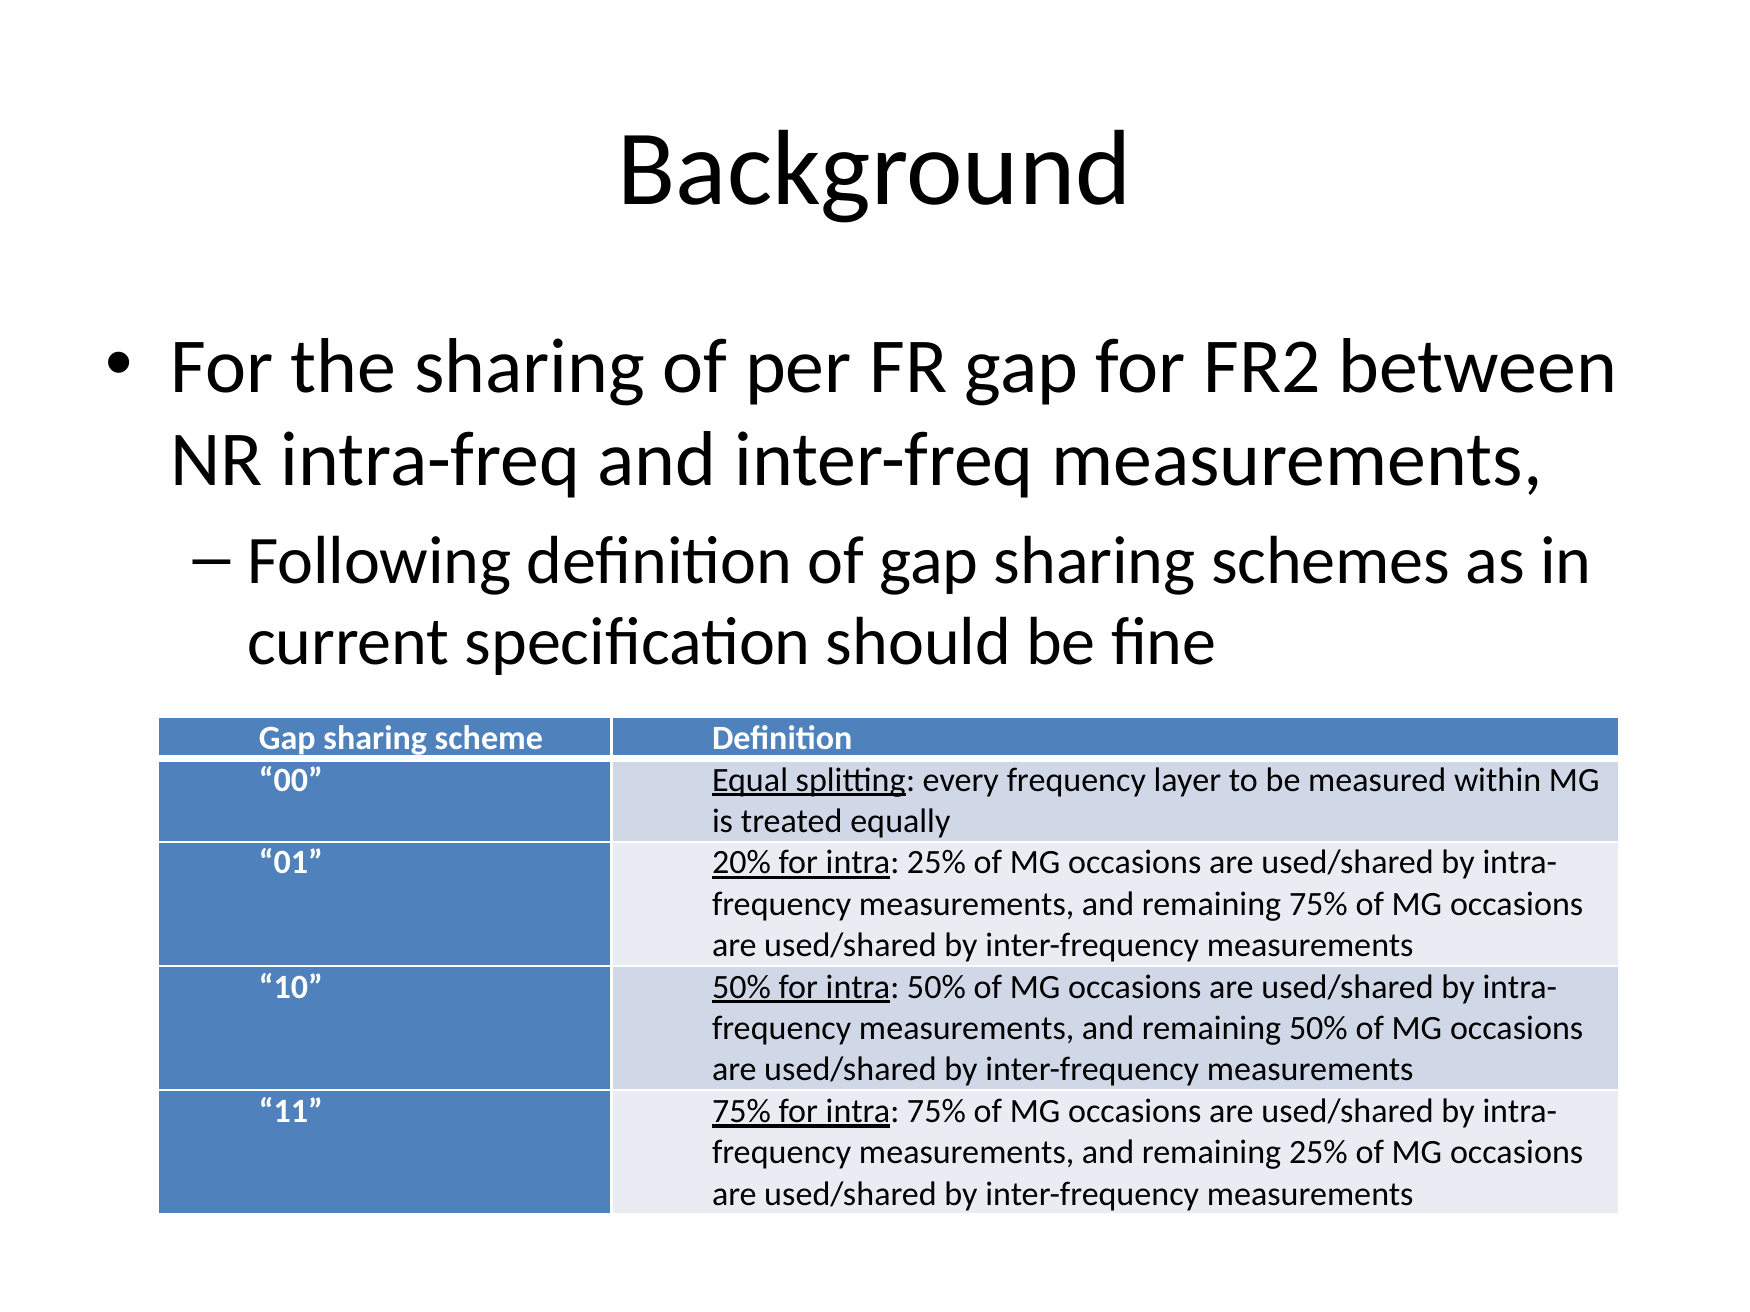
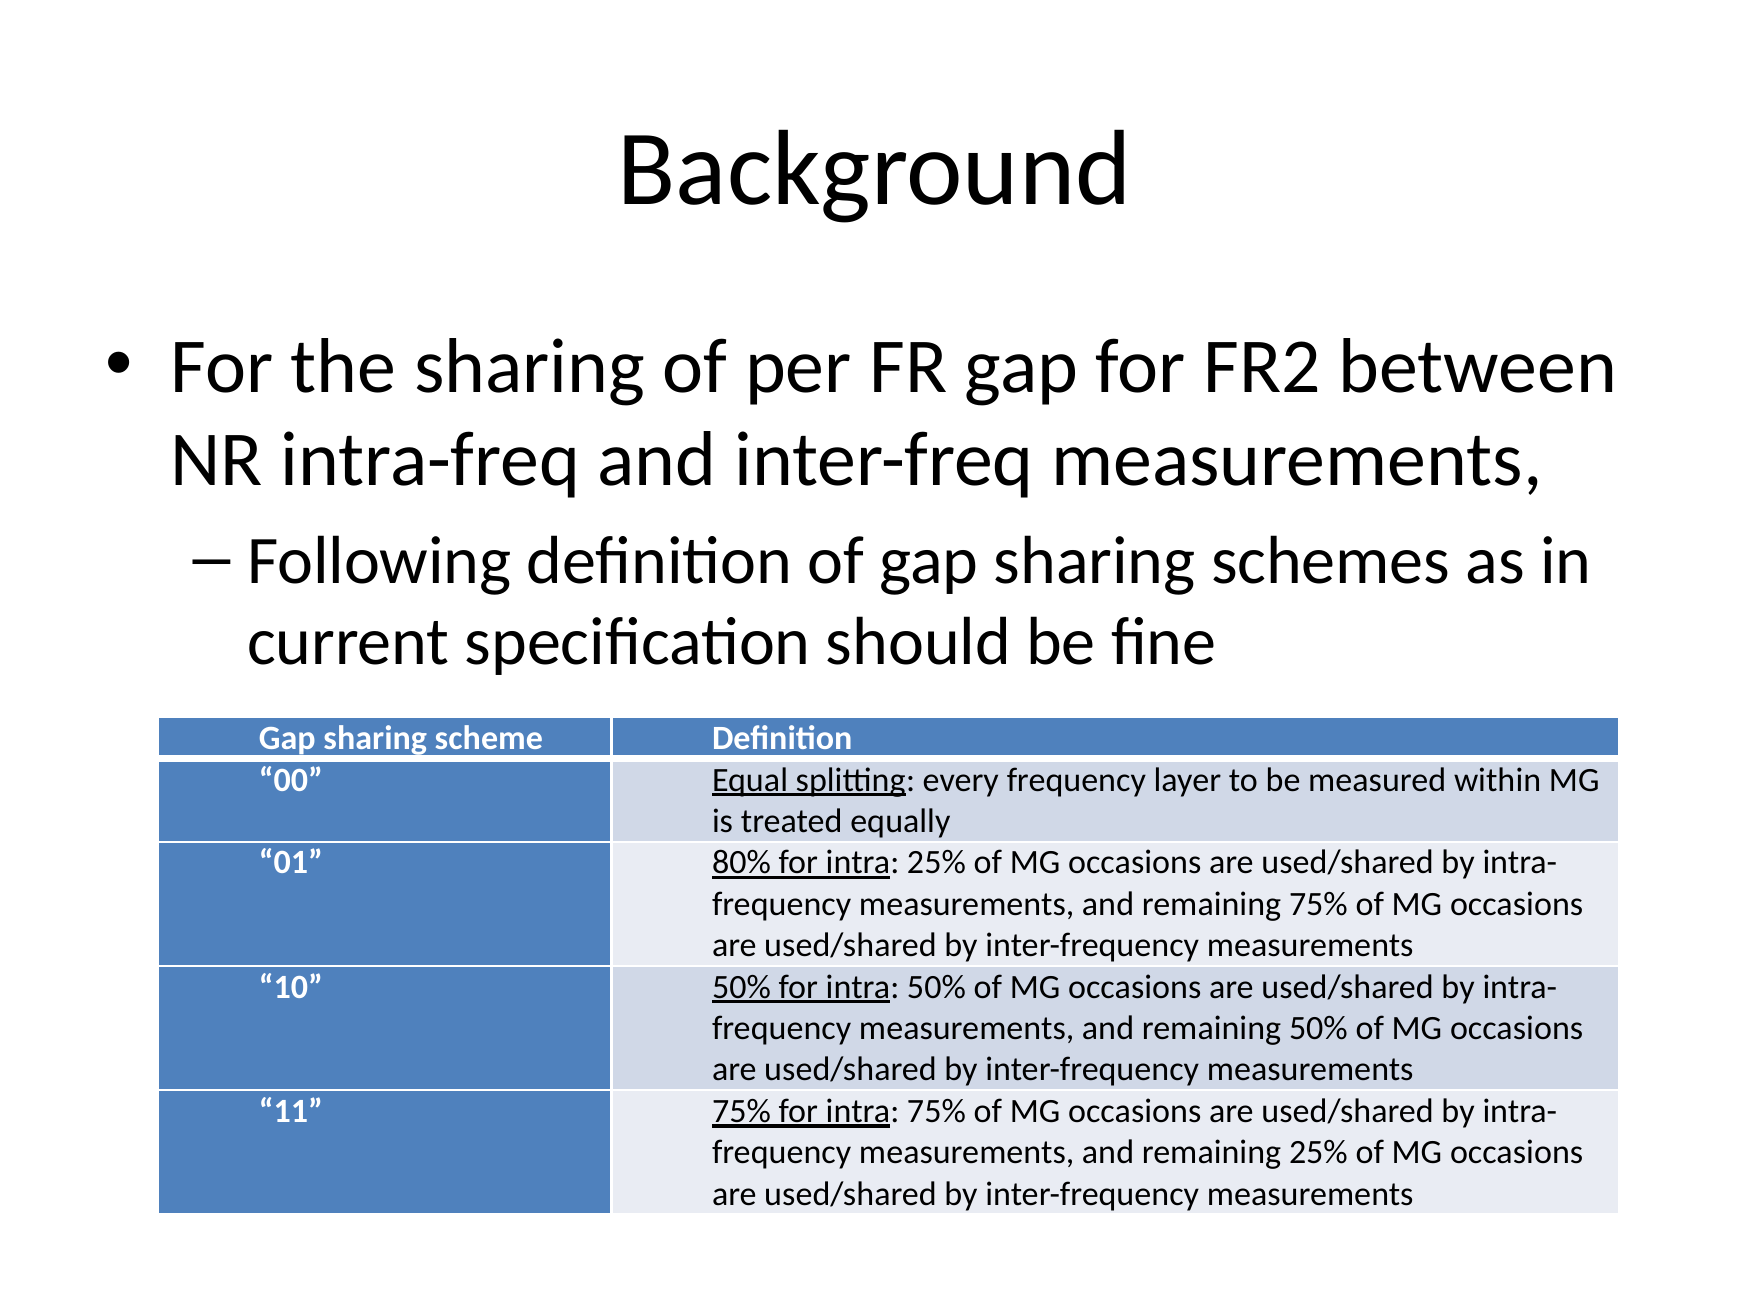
20%: 20% -> 80% (741, 863)
